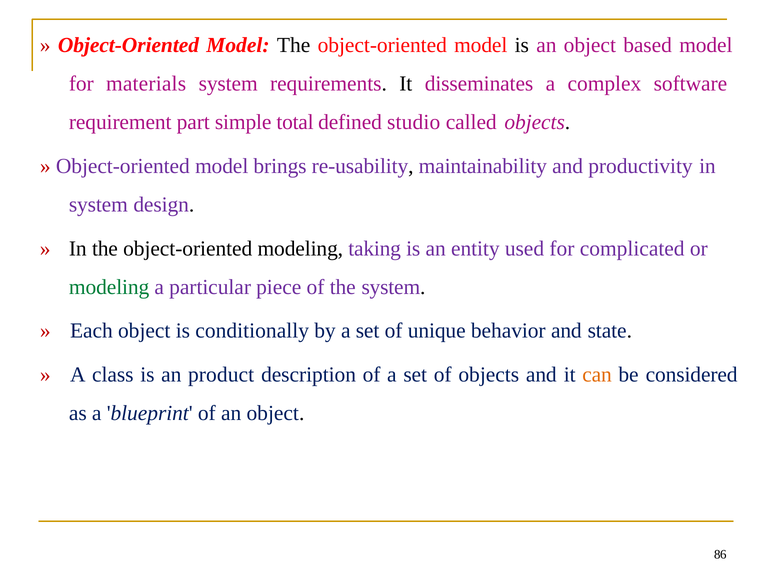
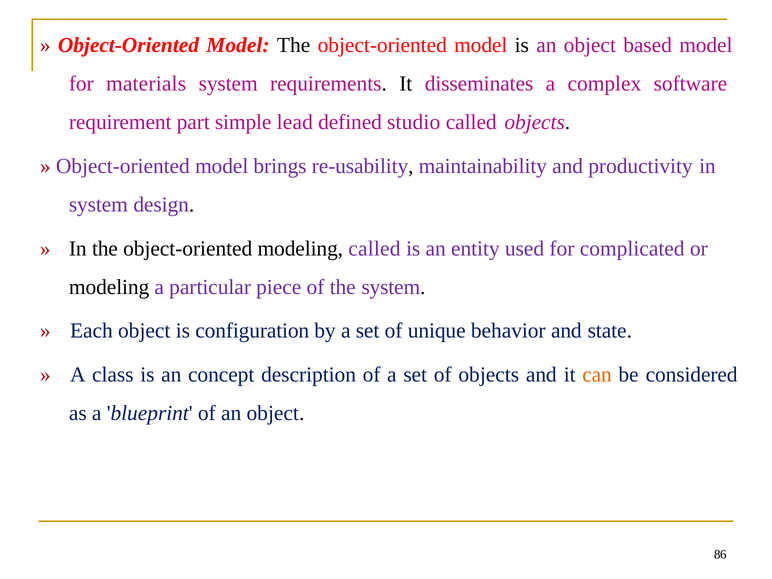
total: total -> lead (295, 122)
modeling taking: taking -> called (374, 248)
modeling colour: green -> black (109, 287)
conditionally: conditionally -> configuration (252, 331)
product: product -> concept (221, 375)
